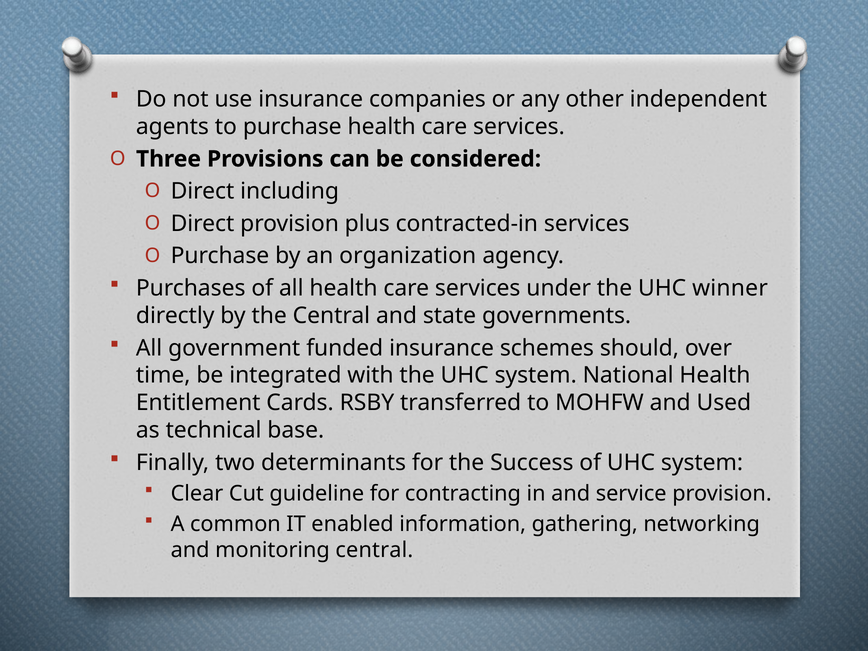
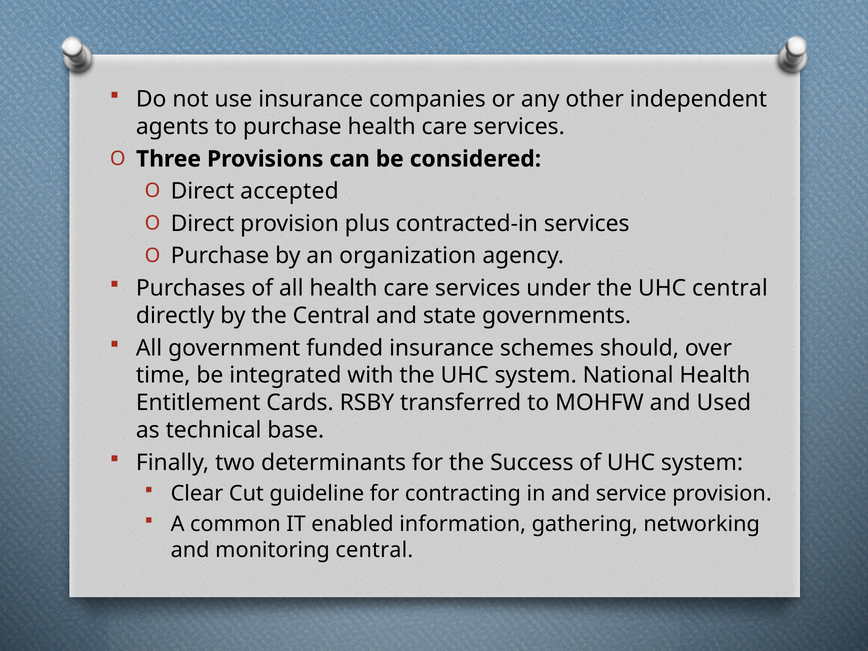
including: including -> accepted (289, 191)
UHC winner: winner -> central (730, 288)
